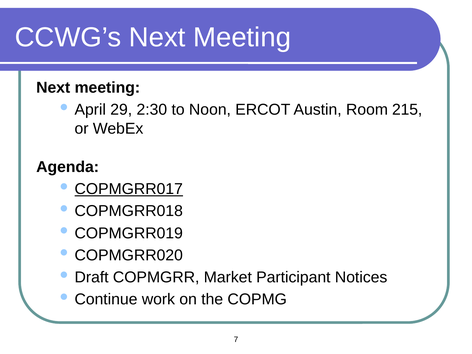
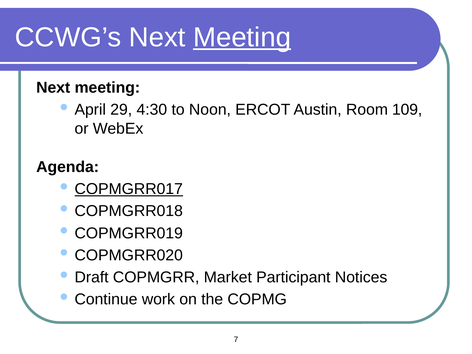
Meeting underline: none -> present (242, 37)
2:30: 2:30 -> 4:30 (152, 110)
215: 215 -> 109 (407, 110)
